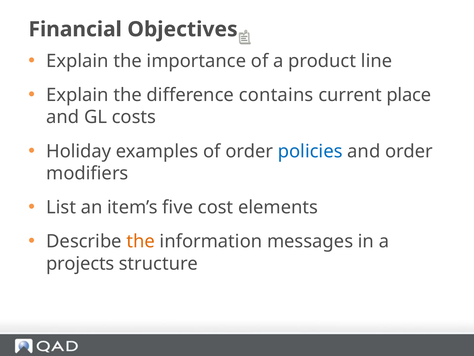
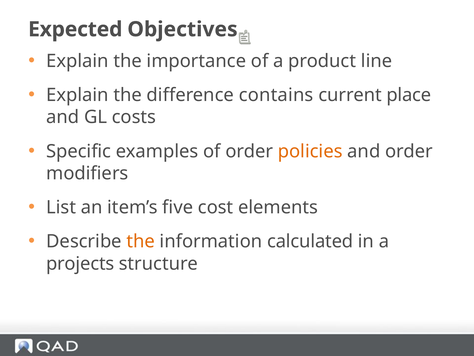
Financial: Financial -> Expected (75, 29)
Holiday: Holiday -> Specific (79, 151)
policies colour: blue -> orange (310, 151)
messages: messages -> calculated (310, 241)
